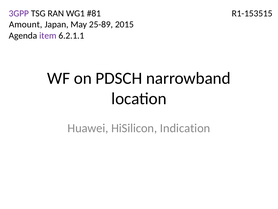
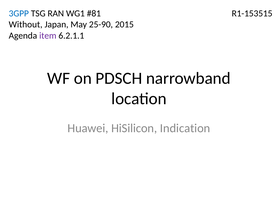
3GPP colour: purple -> blue (19, 13)
Amount: Amount -> Without (26, 24)
25-89: 25-89 -> 25-90 (101, 24)
